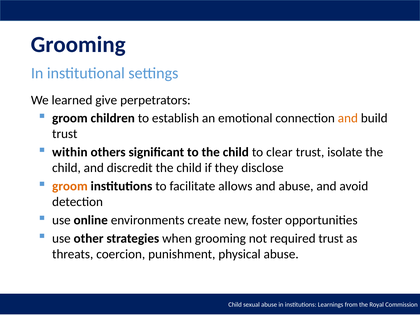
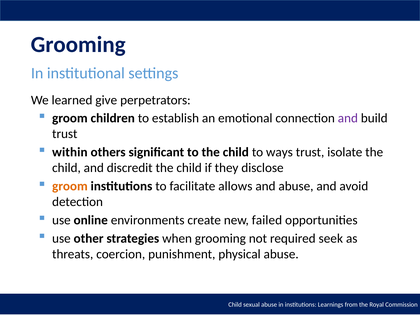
and colour: orange -> purple (348, 118)
clear: clear -> ways (279, 152)
foster: foster -> failed (267, 220)
required trust: trust -> seek (331, 238)
